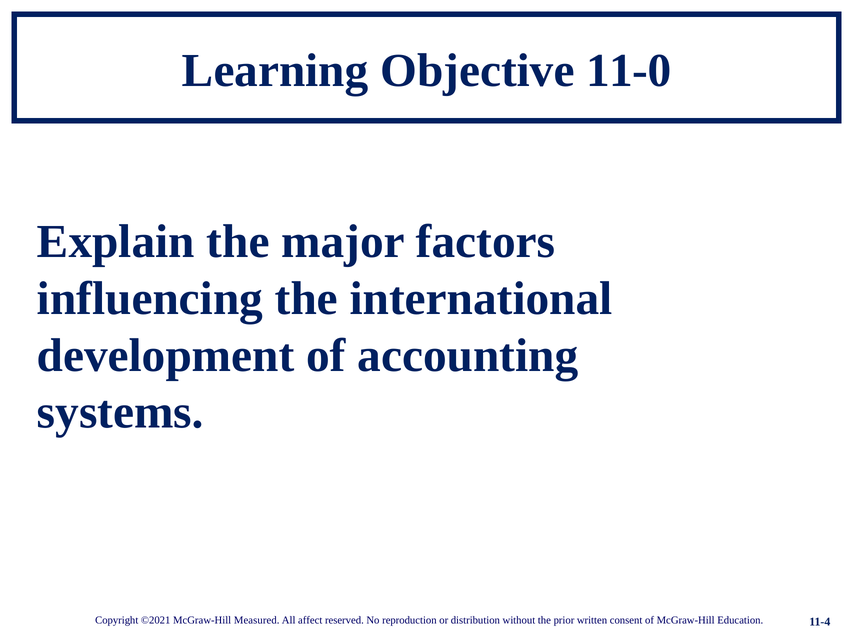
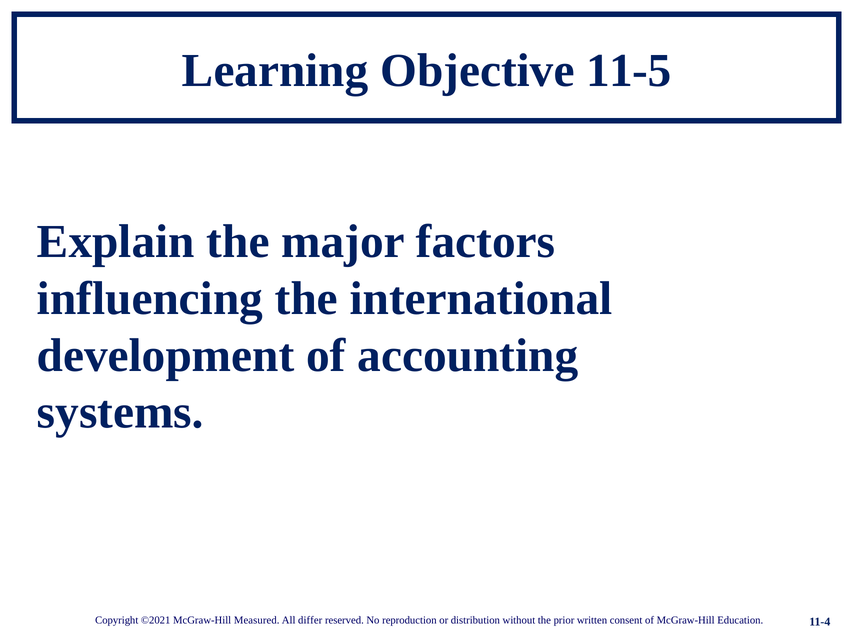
11-0: 11-0 -> 11-5 (629, 71)
affect: affect -> differ (310, 621)
